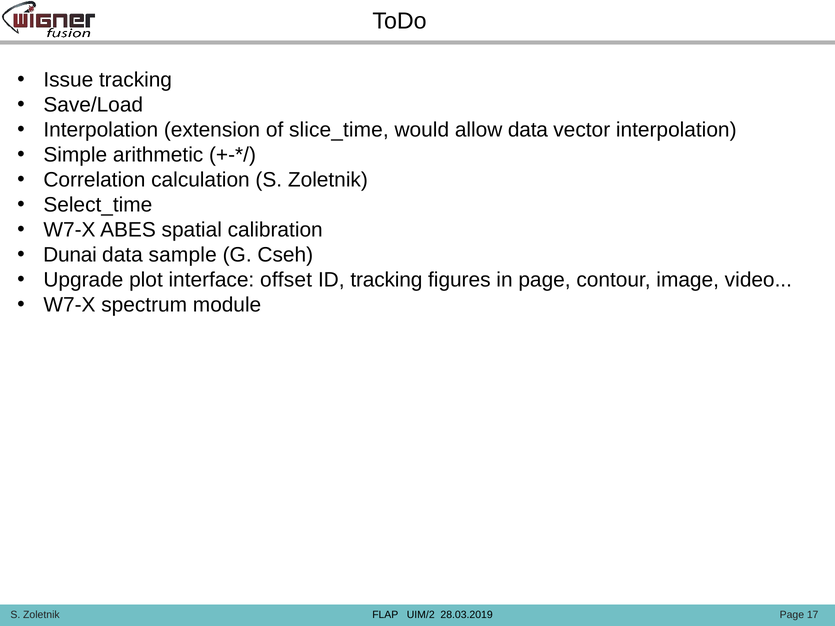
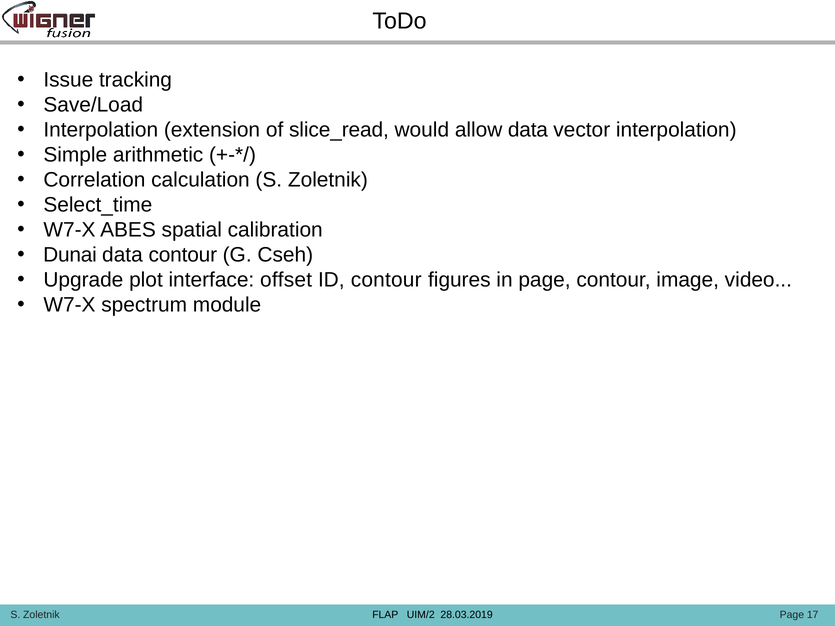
slice_time: slice_time -> slice_read (339, 130)
data sample: sample -> contour (183, 255)
ID tracking: tracking -> contour (386, 280)
